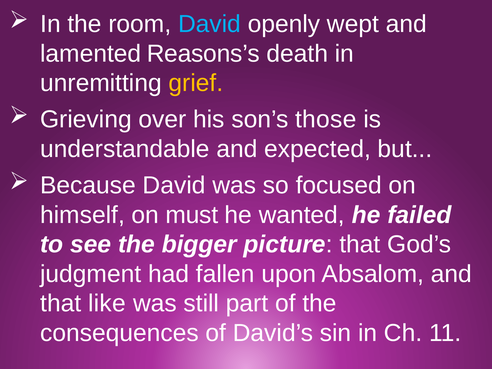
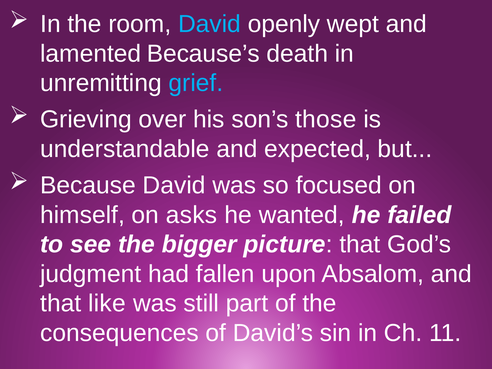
Reasons’s: Reasons’s -> Because’s (203, 54)
grief colour: yellow -> light blue (196, 83)
must: must -> asks (192, 215)
